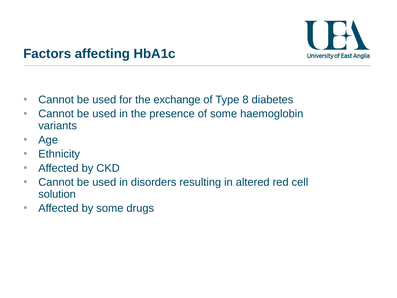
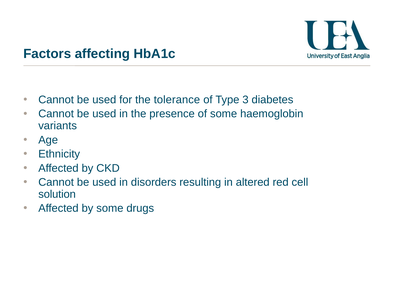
exchange: exchange -> tolerance (177, 100)
8: 8 -> 3 (245, 100)
